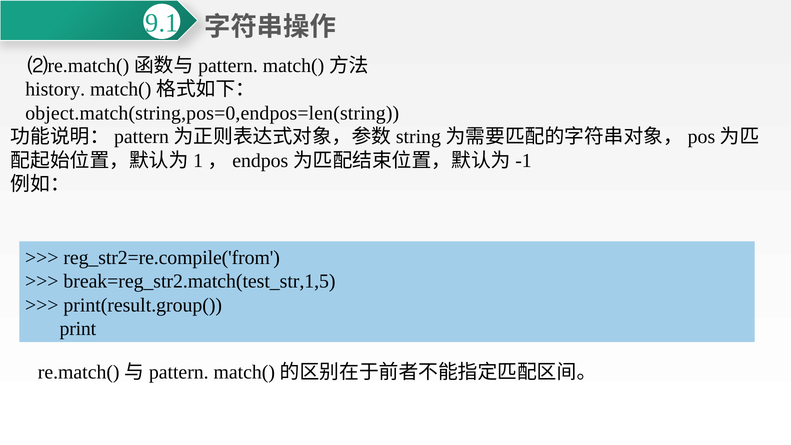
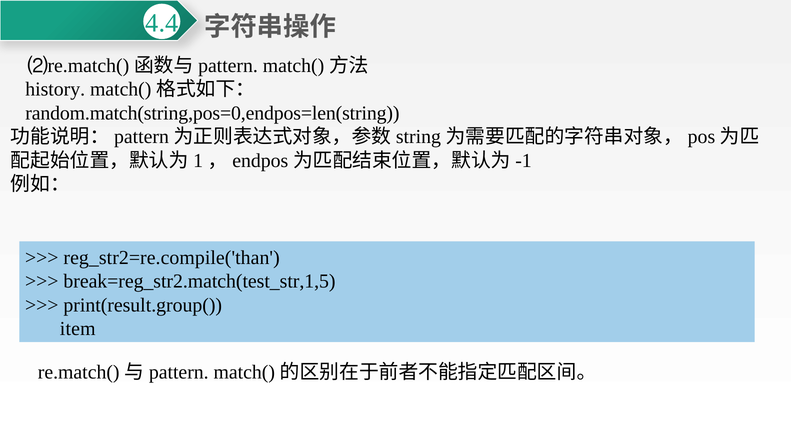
9.1: 9.1 -> 4.4 (162, 23)
object.match(string,pos=0,endpos=len(string: object.match(string,pos=0,endpos=len(string -> random.match(string,pos=0,endpos=len(string (212, 113)
reg_str2=re.compile('from: reg_str2=re.compile('from -> reg_str2=re.compile('than (172, 257)
print: print -> item (78, 329)
